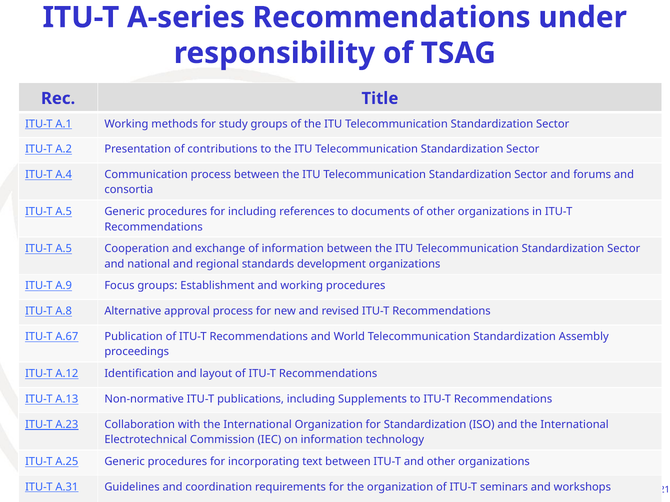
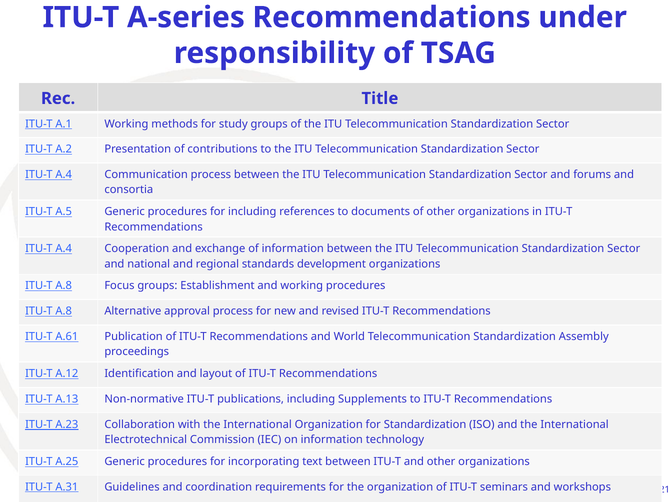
A.5: A.5 -> A.4 (64, 249)
A.9: A.9 -> A.8 (64, 286)
A.67: A.67 -> A.61 (67, 337)
